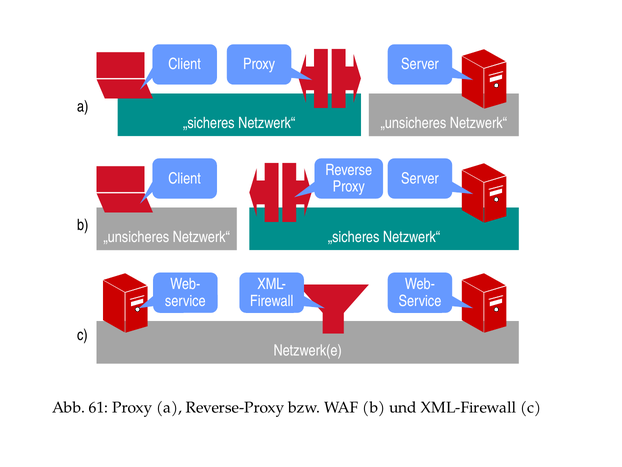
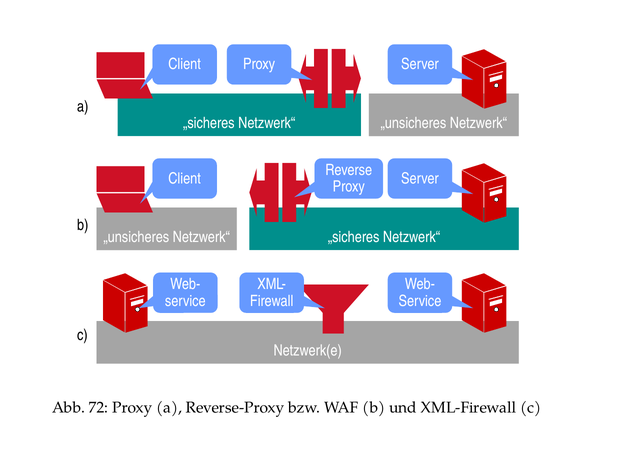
61: 61 -> 72 (99, 407)
